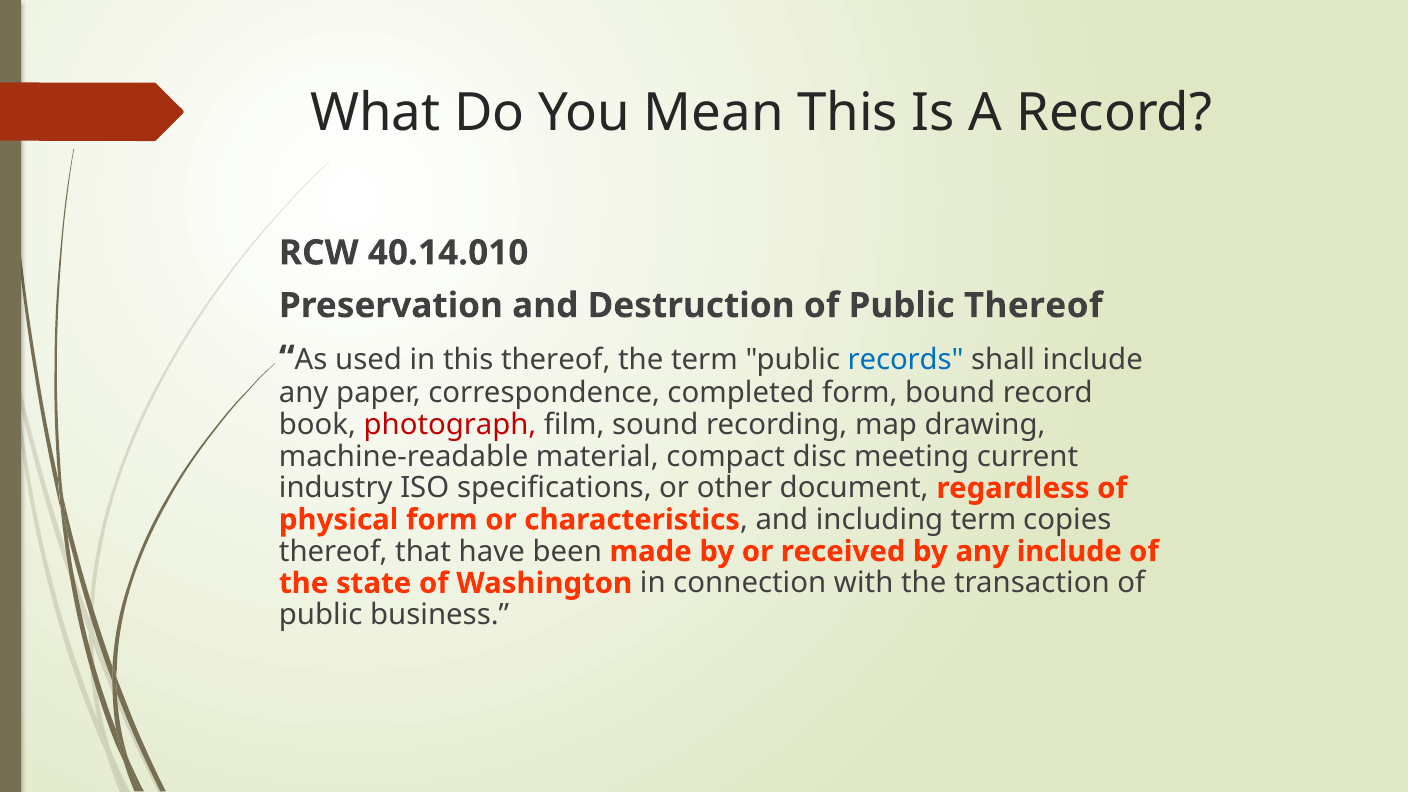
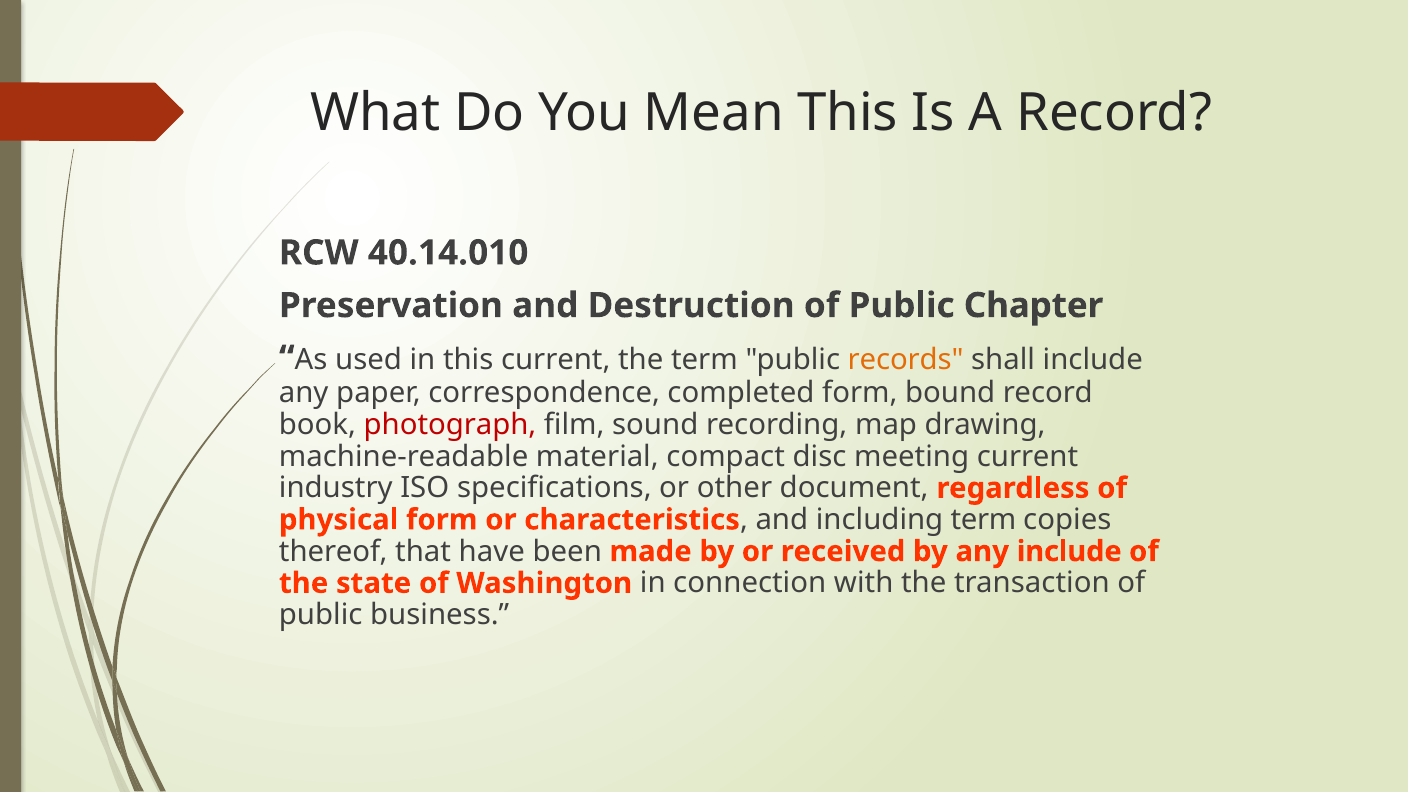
Public Thereof: Thereof -> Chapter (1034, 306)
this thereof: thereof -> current (556, 360)
records colour: blue -> orange (906, 360)
